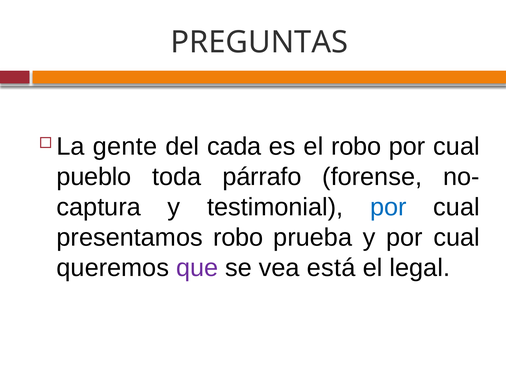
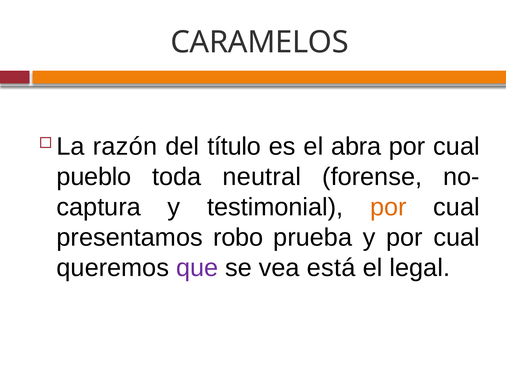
PREGUNTAS: PREGUNTAS -> CARAMELOS (260, 42)
gente: gente -> razón (125, 147)
cada: cada -> título (234, 147)
el robo: robo -> abra (356, 147)
párrafo: párrafo -> neutral (262, 177)
por colour: blue -> orange (388, 207)
